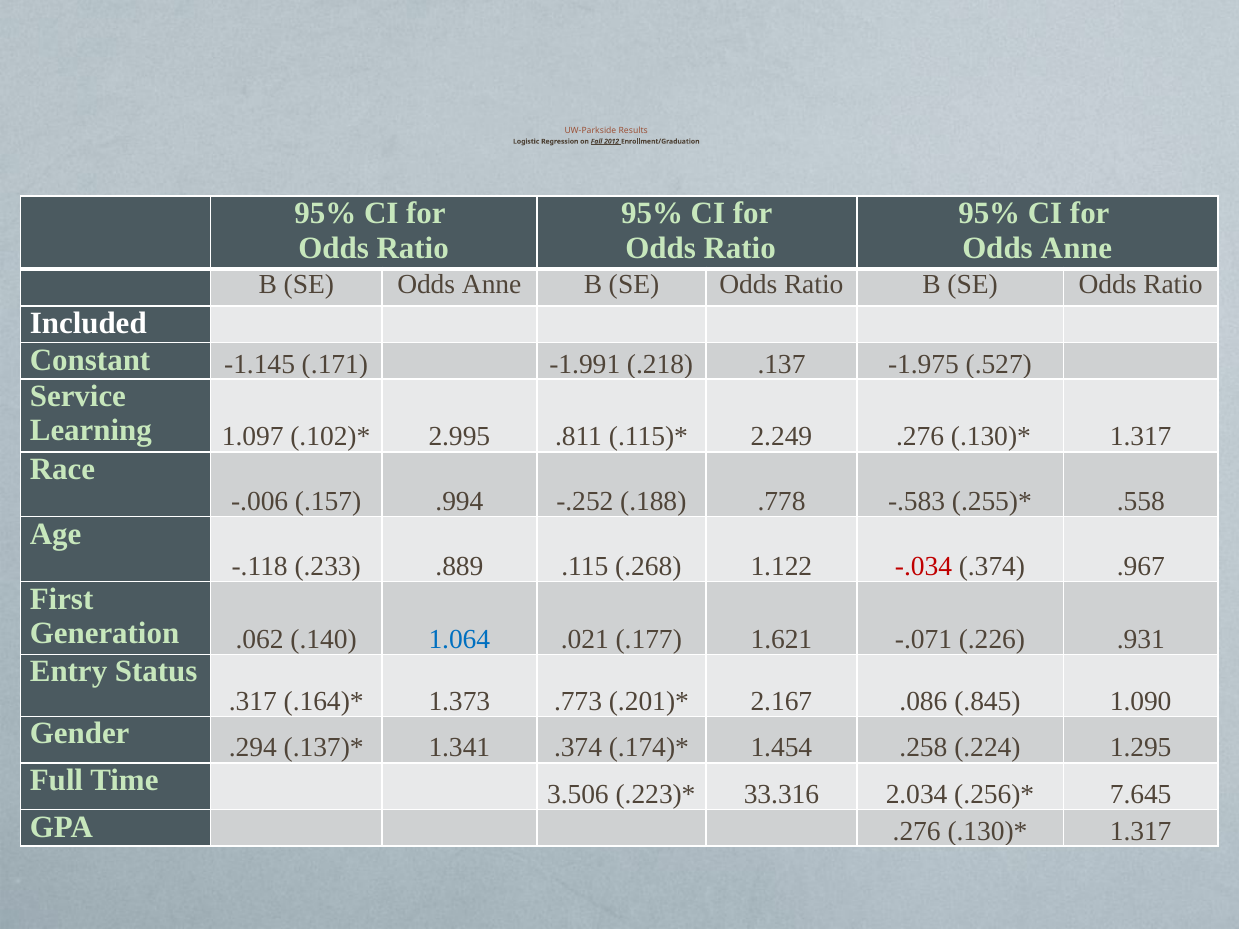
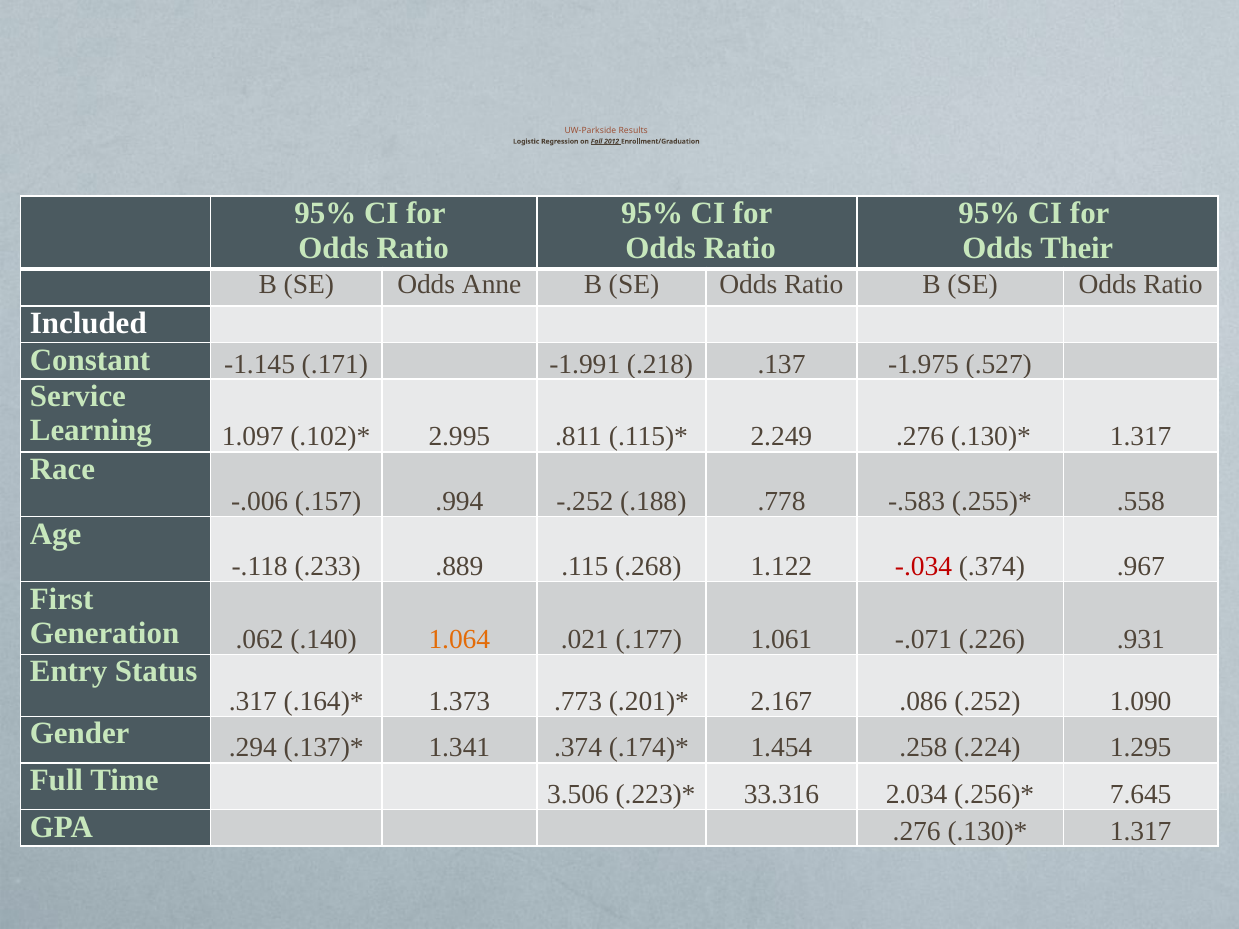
Anne: Anne -> Their (1077, 248)
1.064 colour: blue -> orange (459, 639)
1.621: 1.621 -> 1.061 (781, 639)
.845: .845 -> .252 (987, 701)
